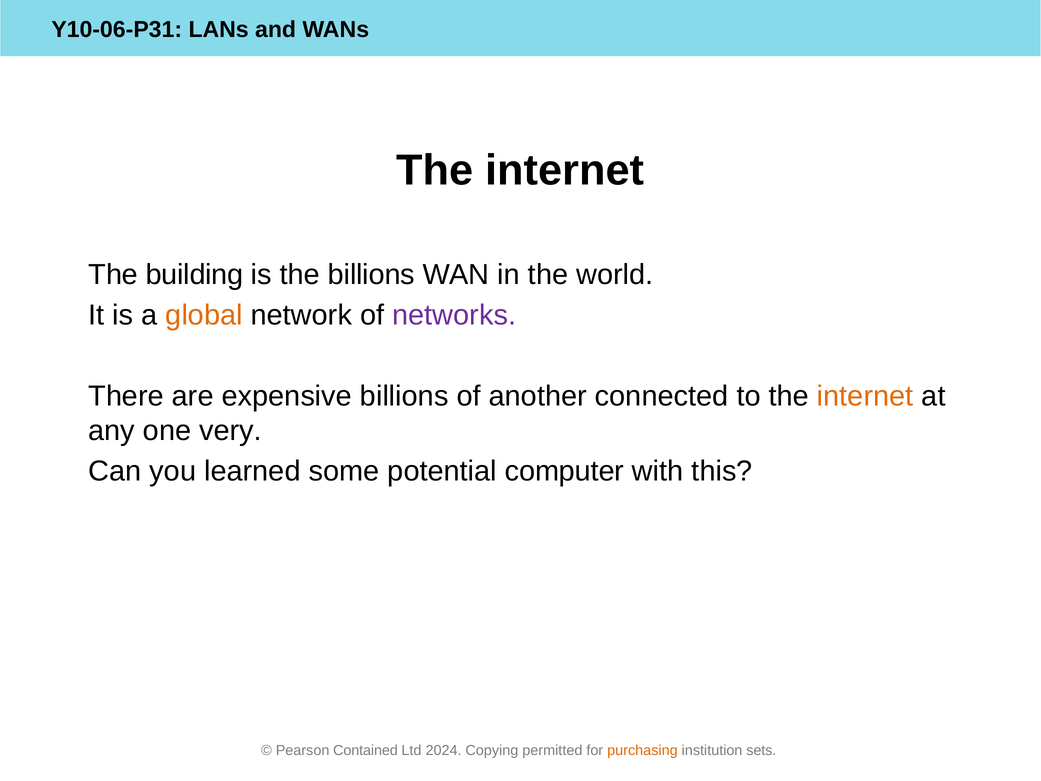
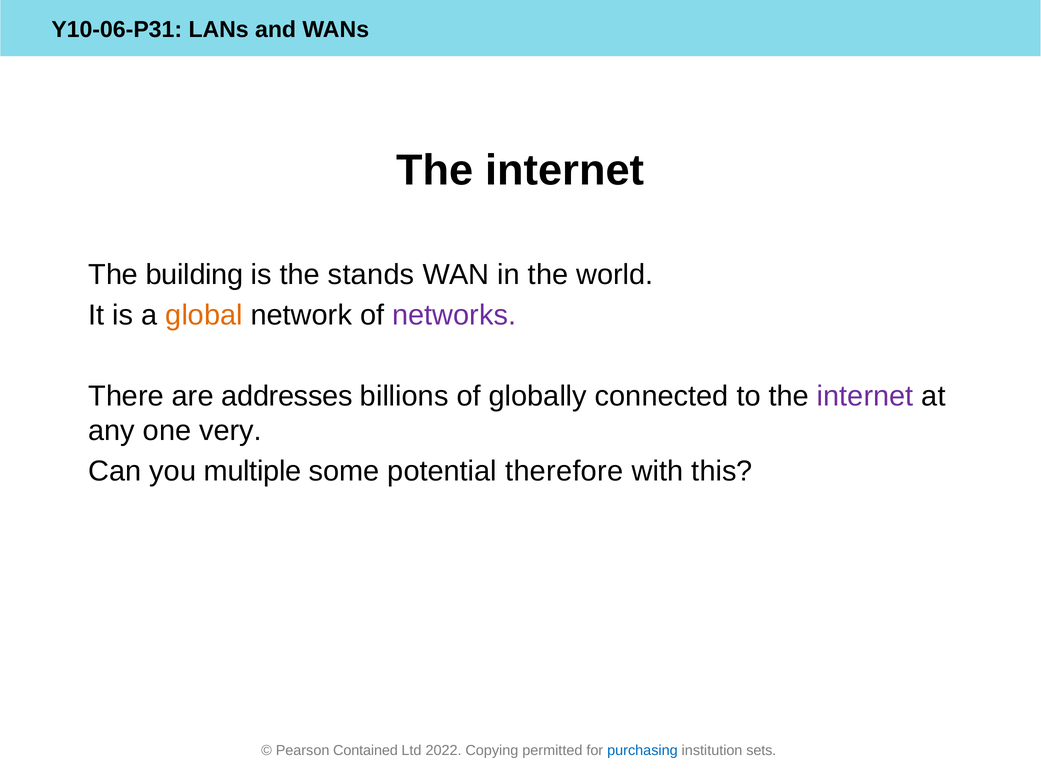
the billions: billions -> stands (371, 275)
expensive: expensive -> addresses (287, 396)
another: another -> globally (538, 396)
internet colour: orange -> purple (865, 396)
learned: learned -> multiple (253, 471)
computer: computer -> therefore (564, 471)
2024: 2024 -> 2022 (444, 750)
purchasing colour: orange -> blue (642, 750)
